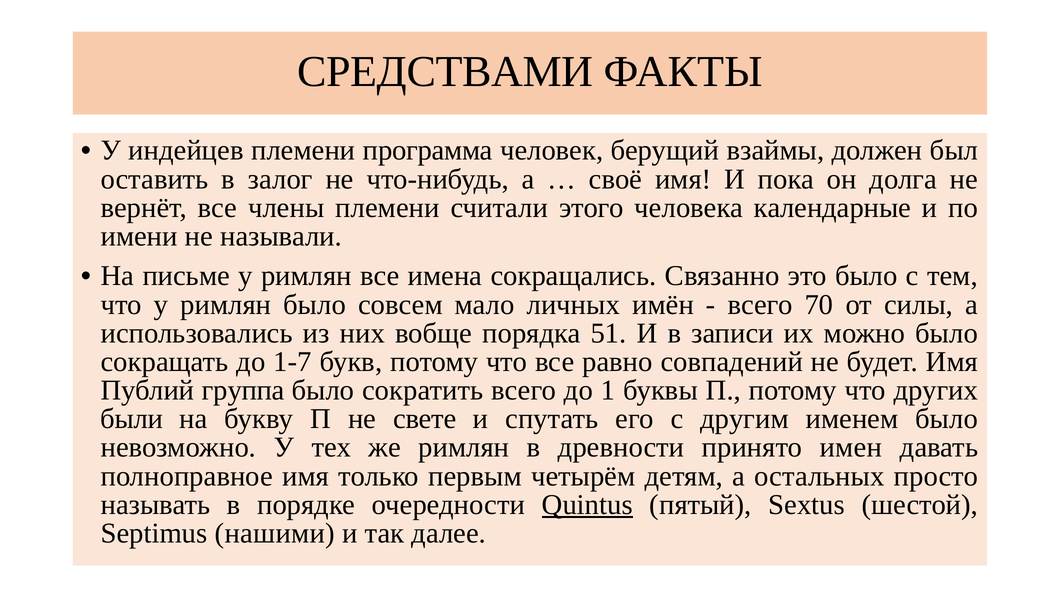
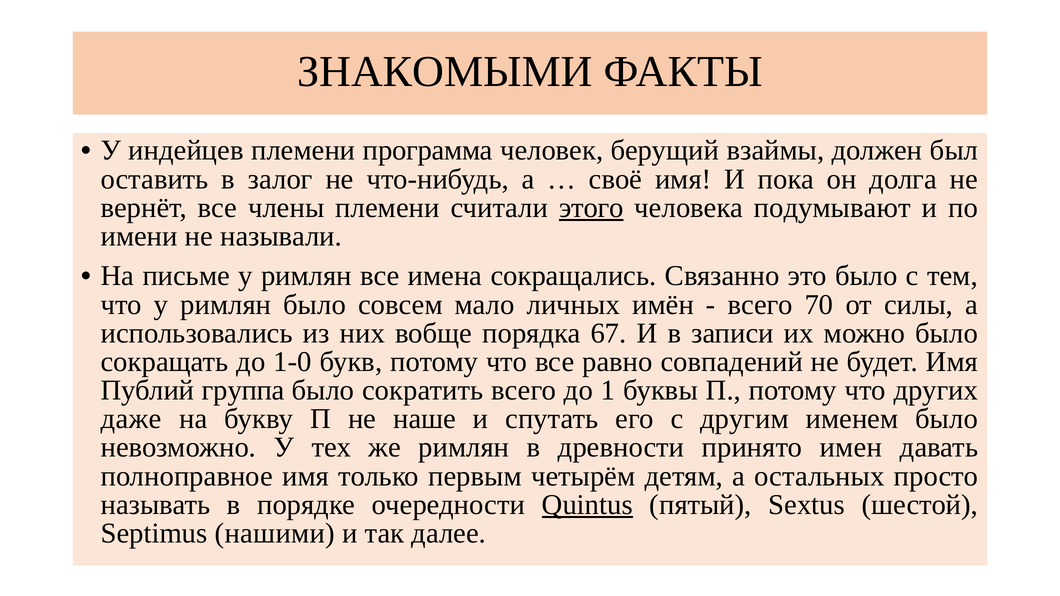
СРЕДСТВАМИ: СРЕДСТВАМИ -> ЗНАКОМЫМИ (445, 72)
этого underline: none -> present (591, 208)
календарные: календарные -> подумывают (832, 208)
51: 51 -> 67 (609, 333)
1-7: 1-7 -> 1-0 (293, 362)
были: были -> даже (131, 419)
свете: свете -> наше (425, 419)
